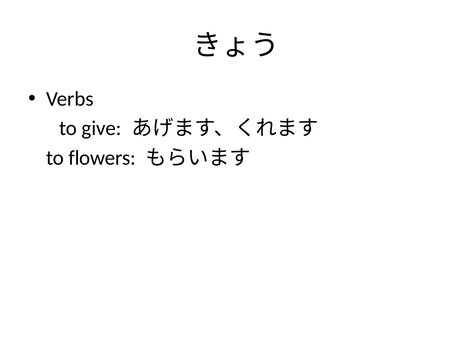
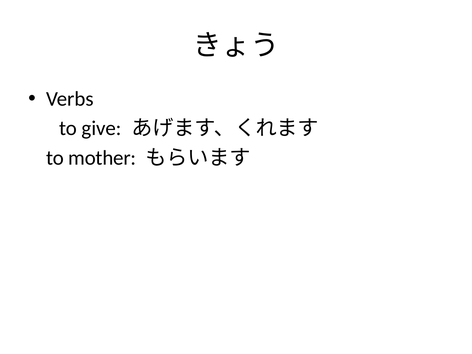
flowers: flowers -> mother (102, 158)
